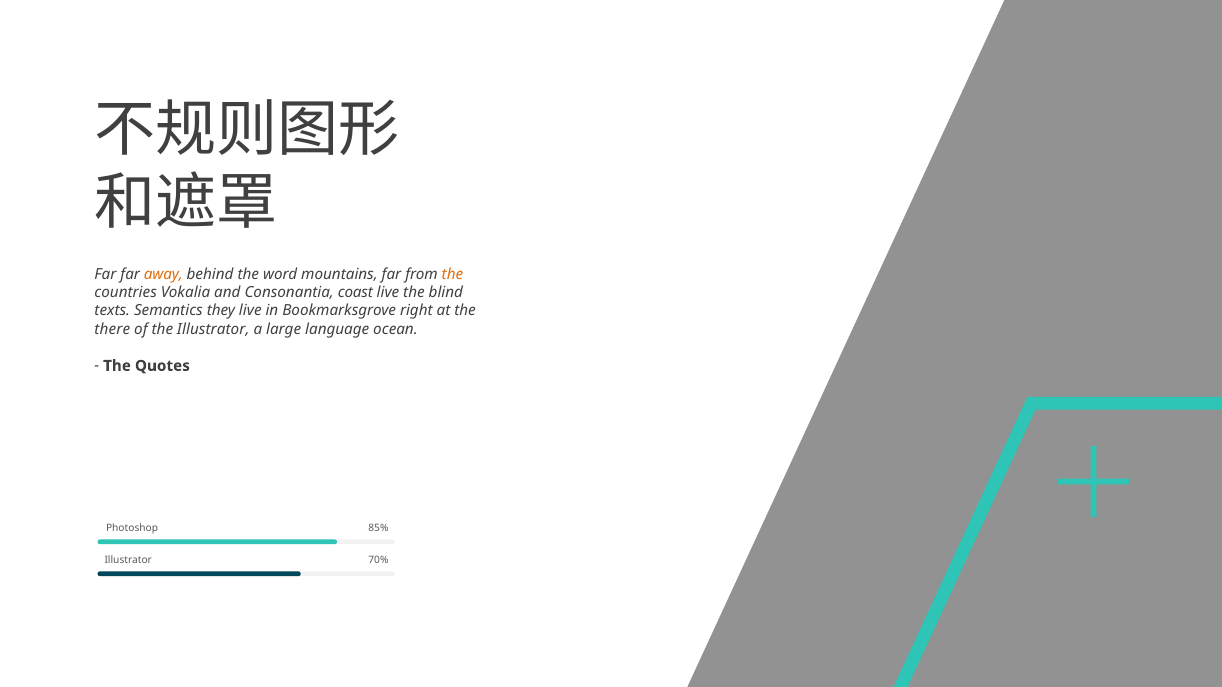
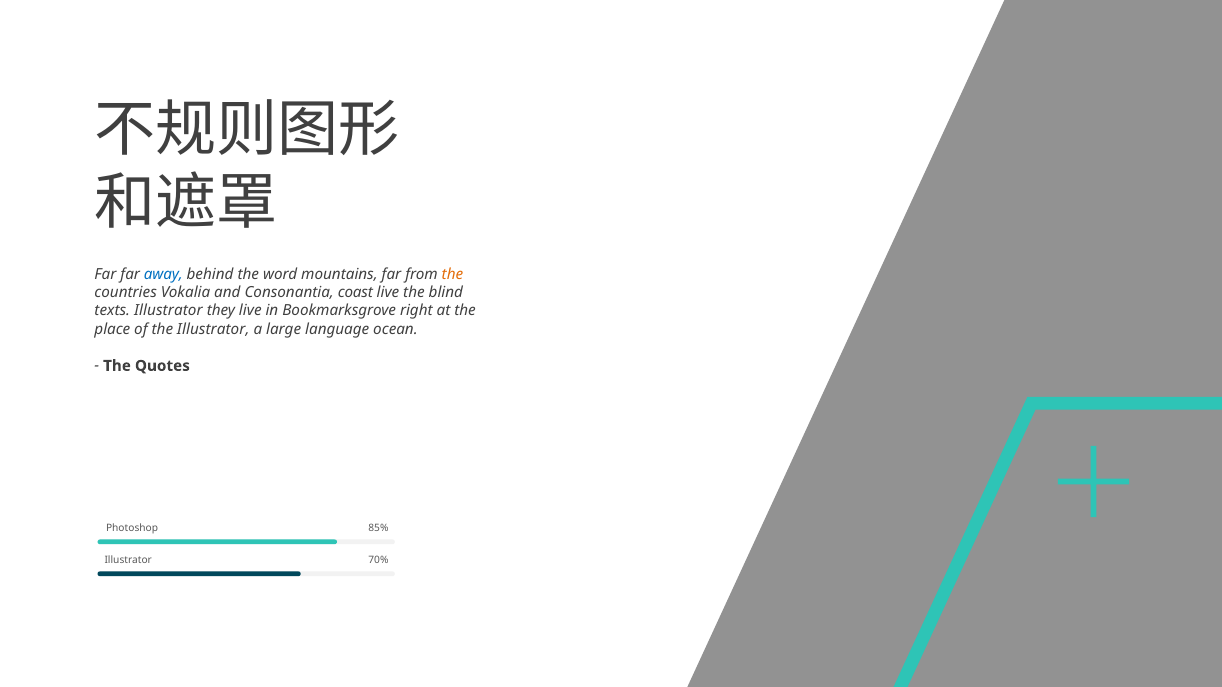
away colour: orange -> blue (163, 274)
texts Semantics: Semantics -> Illustrator (168, 311)
there: there -> place (112, 329)
